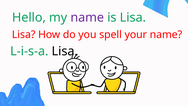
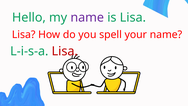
Lisa colour: black -> red (65, 51)
